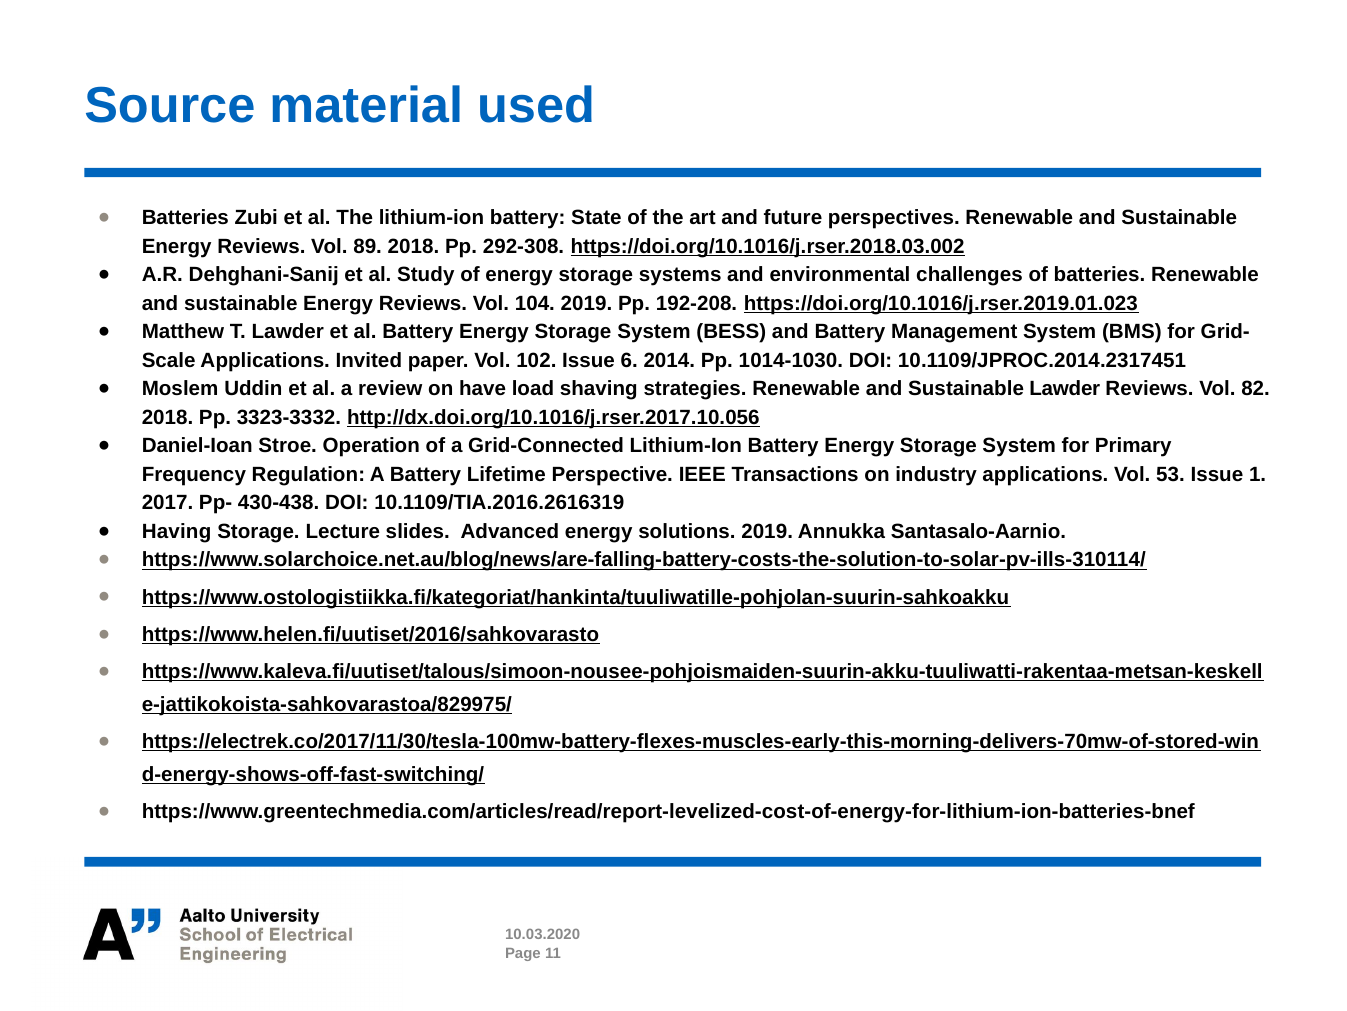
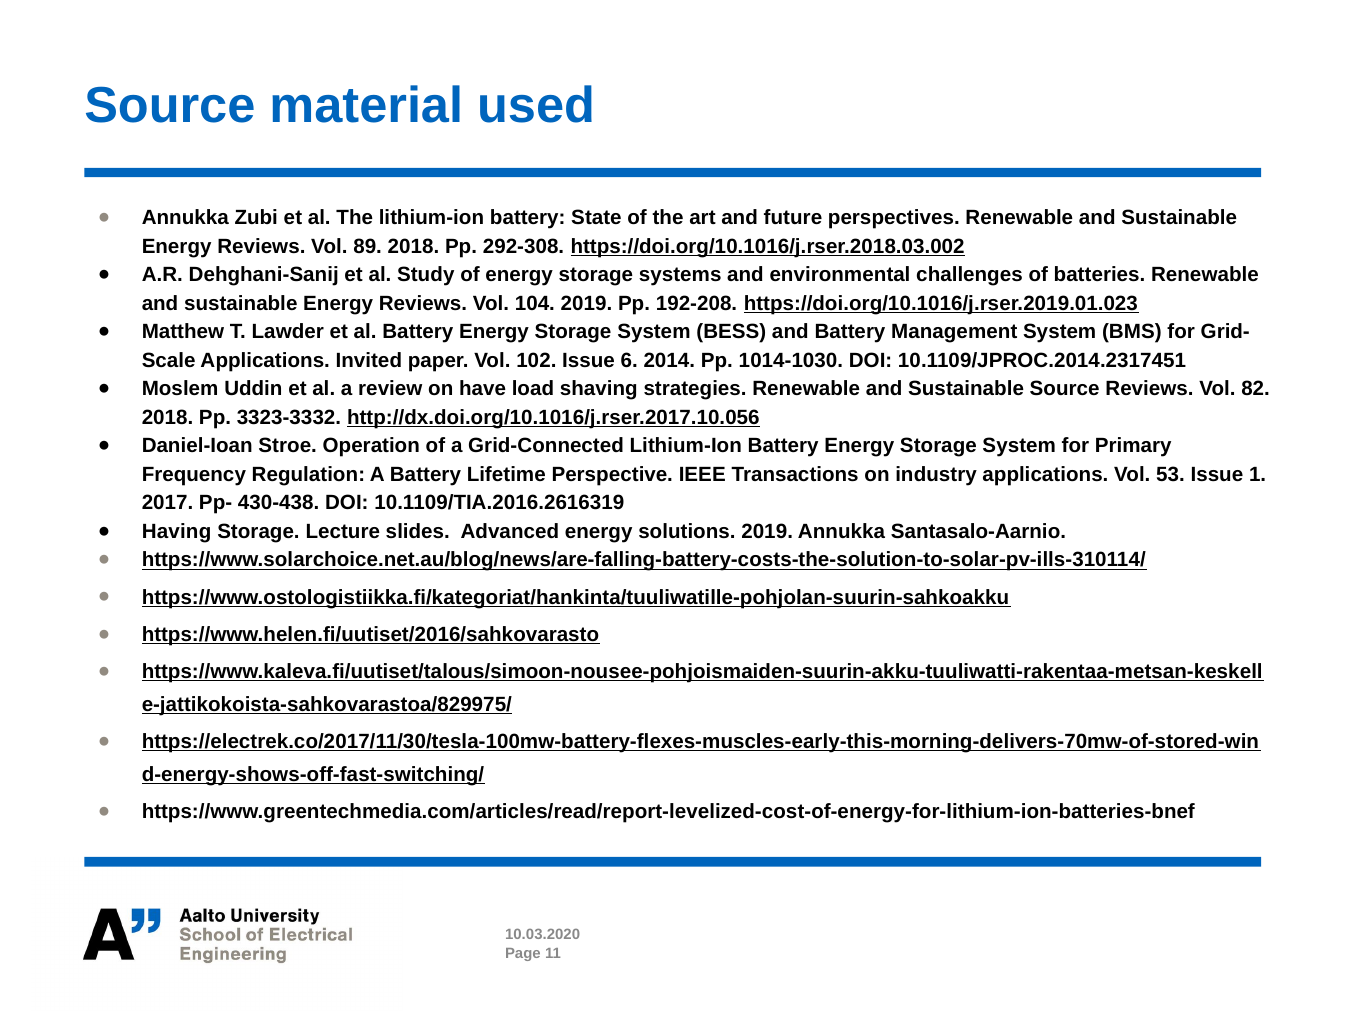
Batteries: Batteries -> Annukka (185, 218)
Sustainable Lawder: Lawder -> Source (1065, 389)
